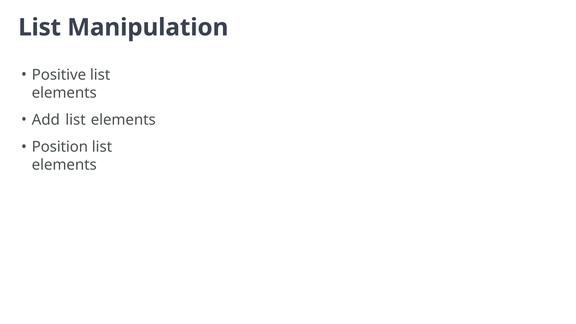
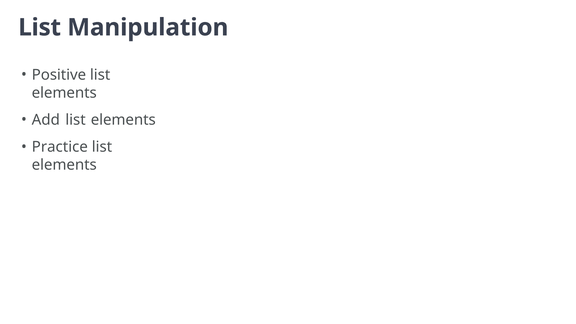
Position: Position -> Practice (60, 147)
